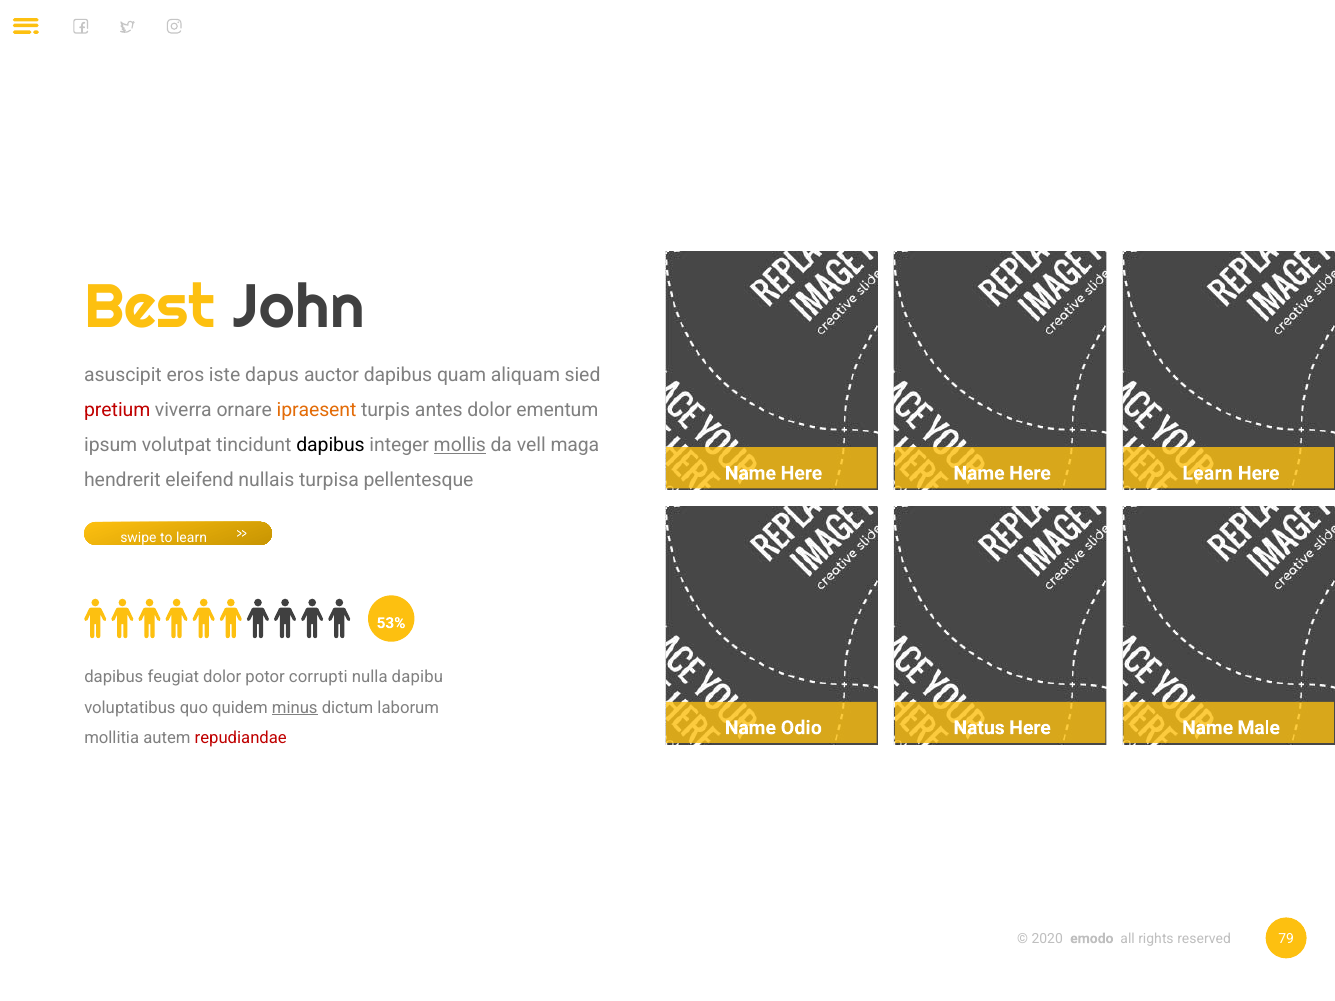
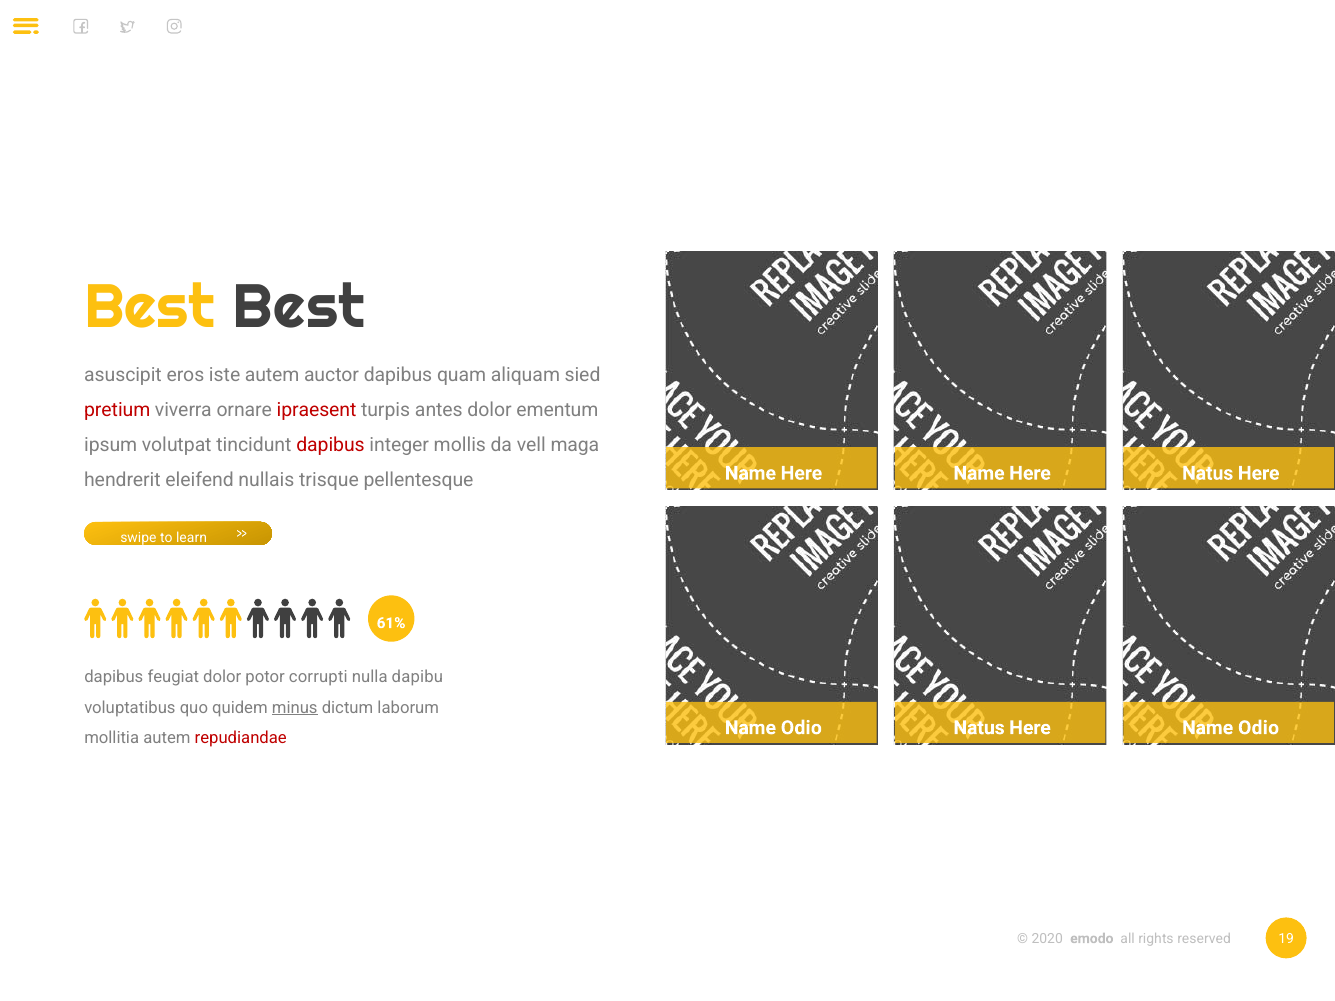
Best John: John -> Best (299, 307)
iste dapus: dapus -> autem (272, 376)
ipraesent colour: orange -> red (317, 411)
dapibus colour: black -> red (331, 446)
mollis underline: present -> none (460, 446)
Learn: Learn -> Natus (1208, 473)
turpisa: turpisa -> trisque (329, 481)
53%: 53% -> 61% (391, 623)
Male: Male -> Odio (1259, 728)
79: 79 -> 19 (1286, 939)
